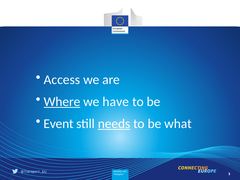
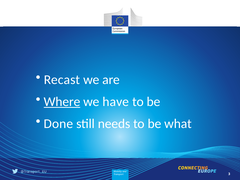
Access: Access -> Recast (62, 80)
Event: Event -> Done (58, 124)
needs underline: present -> none (114, 124)
